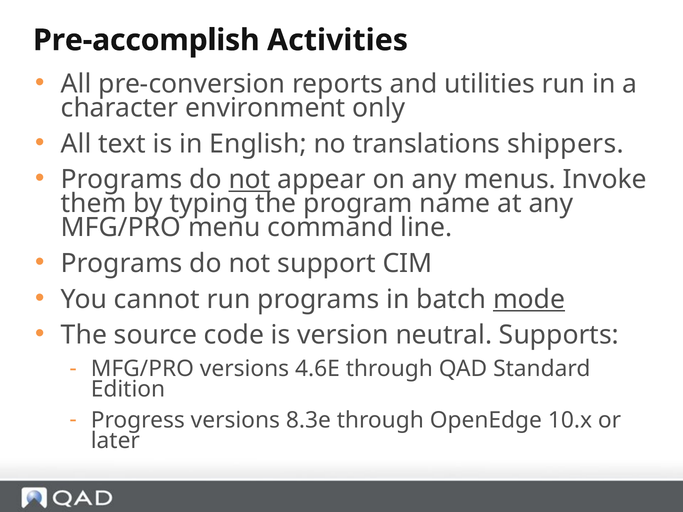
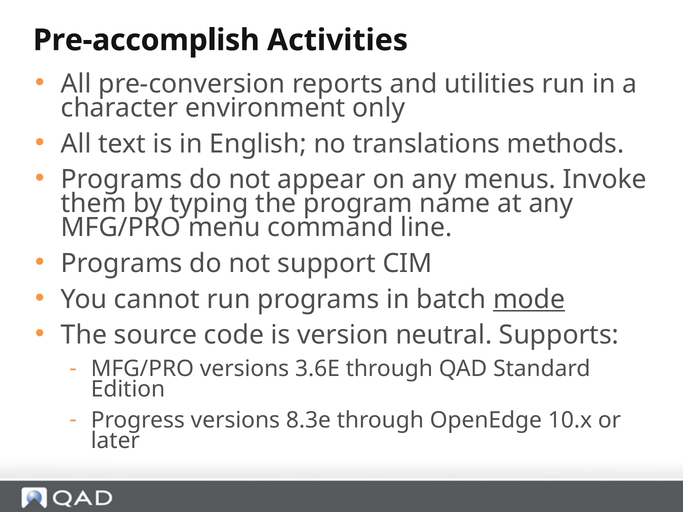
shippers: shippers -> methods (566, 144)
not underline: present -> none (250, 180)
4.6E: 4.6E -> 3.6E (317, 369)
